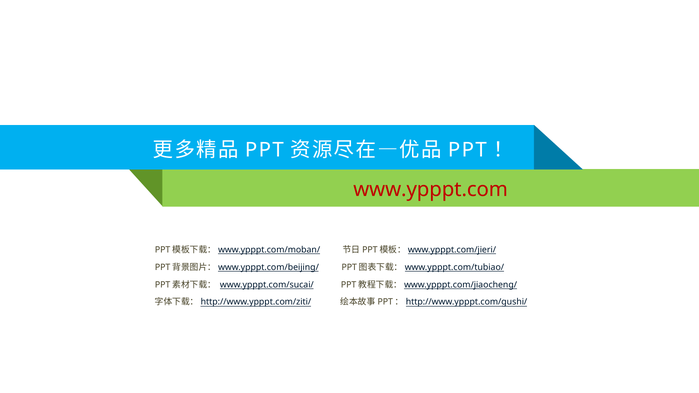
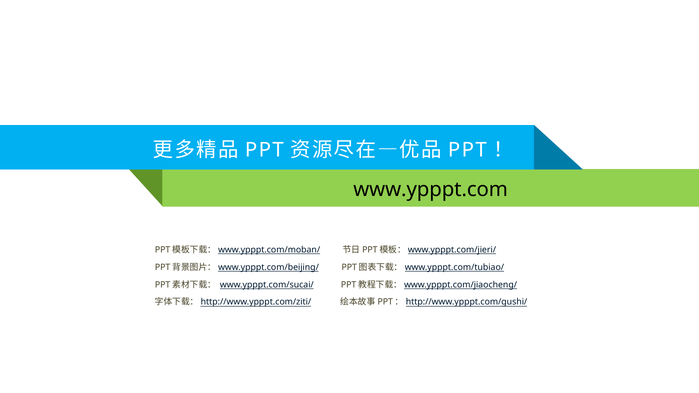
www.ypppt.com colour: red -> black (431, 189)
